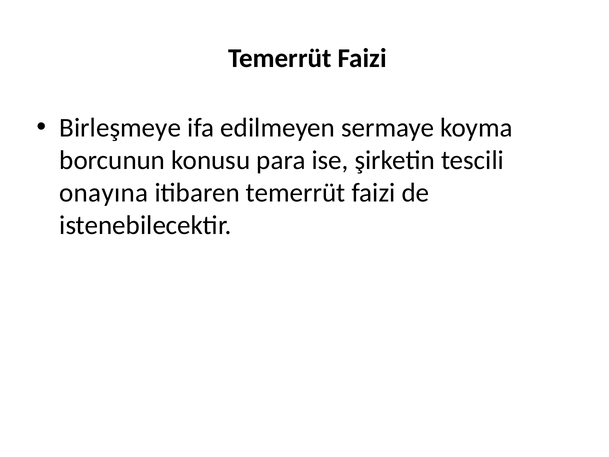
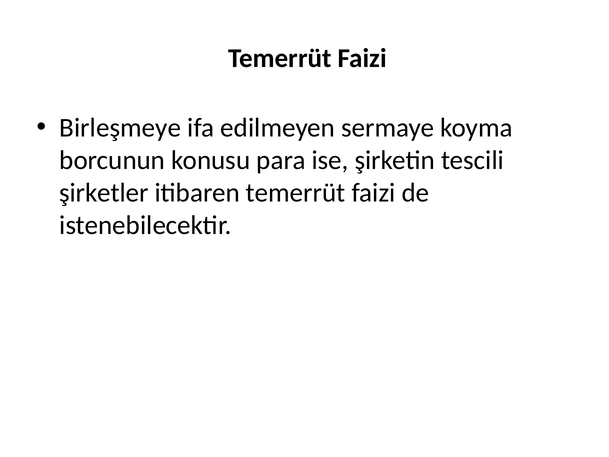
onayına: onayına -> şirketler (104, 193)
